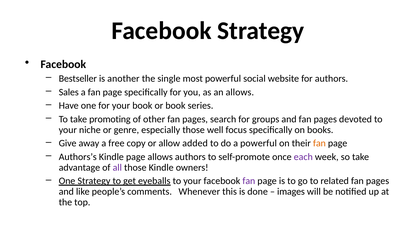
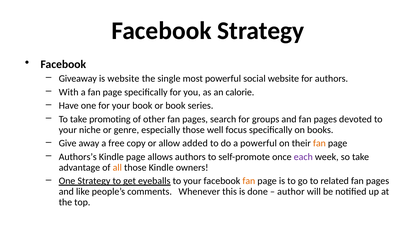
Bestseller: Bestseller -> Giveaway (78, 79)
is another: another -> website (123, 79)
Sales: Sales -> With (69, 92)
an allows: allows -> calorie (240, 92)
all colour: purple -> orange (117, 168)
fan colour: purple -> orange (249, 181)
images: images -> author (291, 192)
